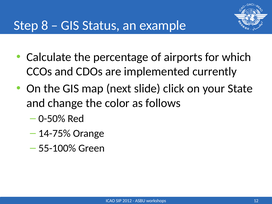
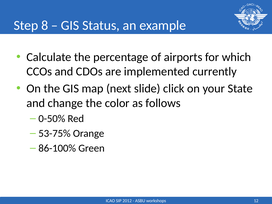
14-75%: 14-75% -> 53-75% (55, 133)
55-100%: 55-100% -> 86-100% (57, 148)
